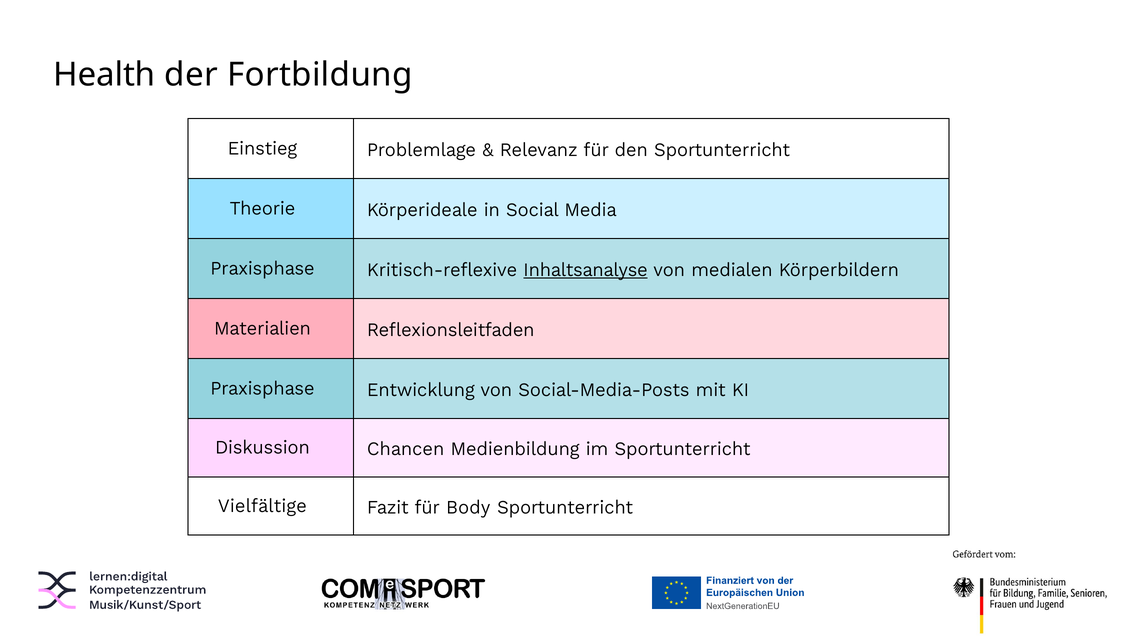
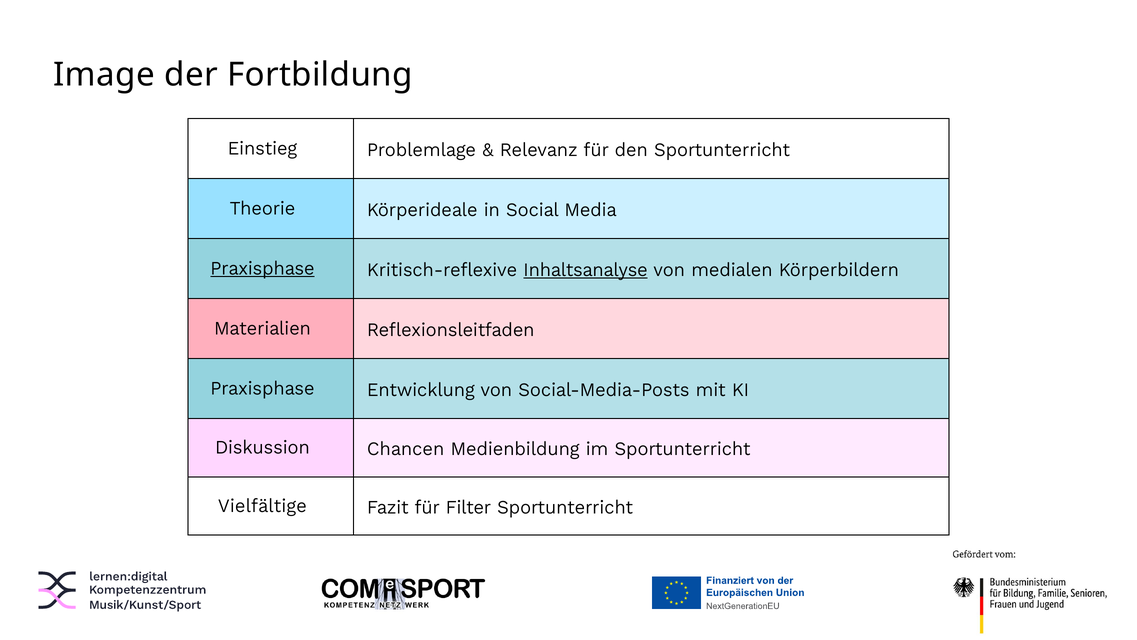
Health: Health -> Image (104, 75)
Praxisphase underline: none -> present (262, 268)
Body: Body -> Filter (468, 507)
